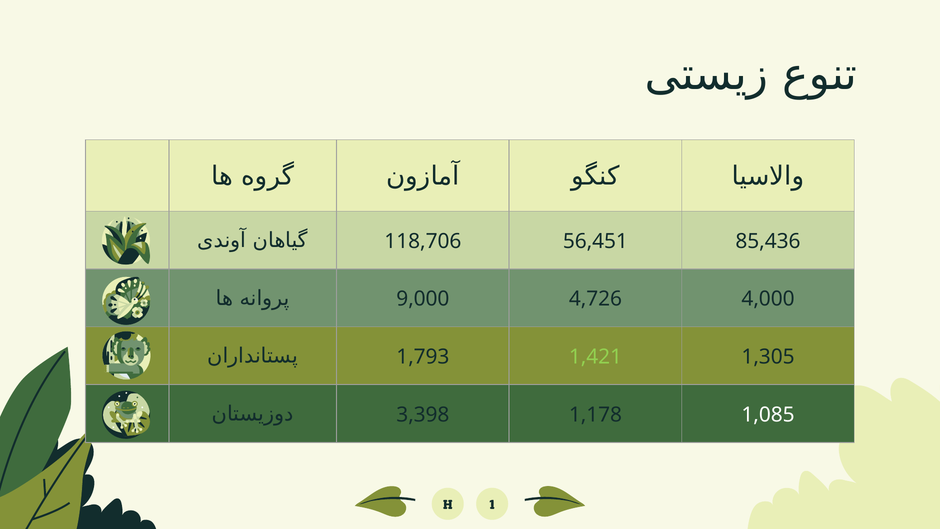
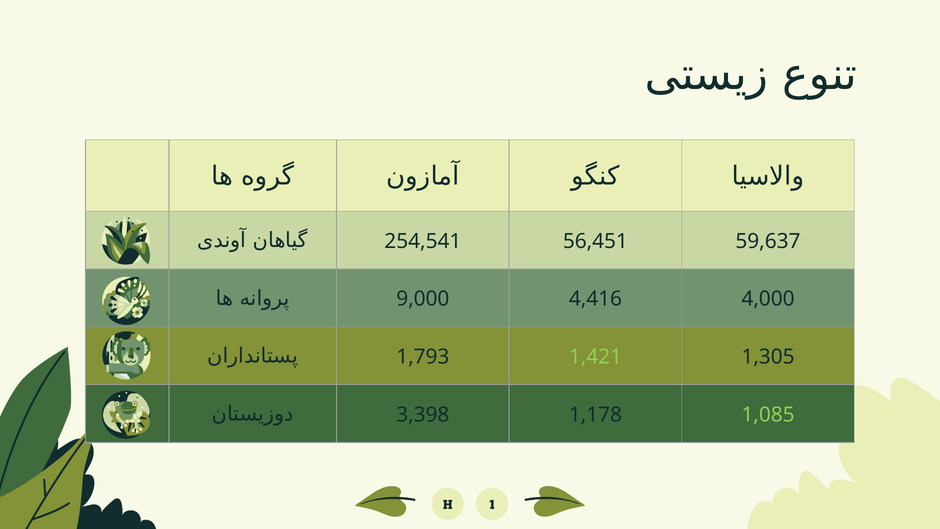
118,706: 118,706 -> 254,541 (423, 241)
85,436: 85,436 -> 59,637 (768, 241)
4,726: 4,726 -> 4,416 (595, 299)
1,085 colour: white -> light green (768, 414)
